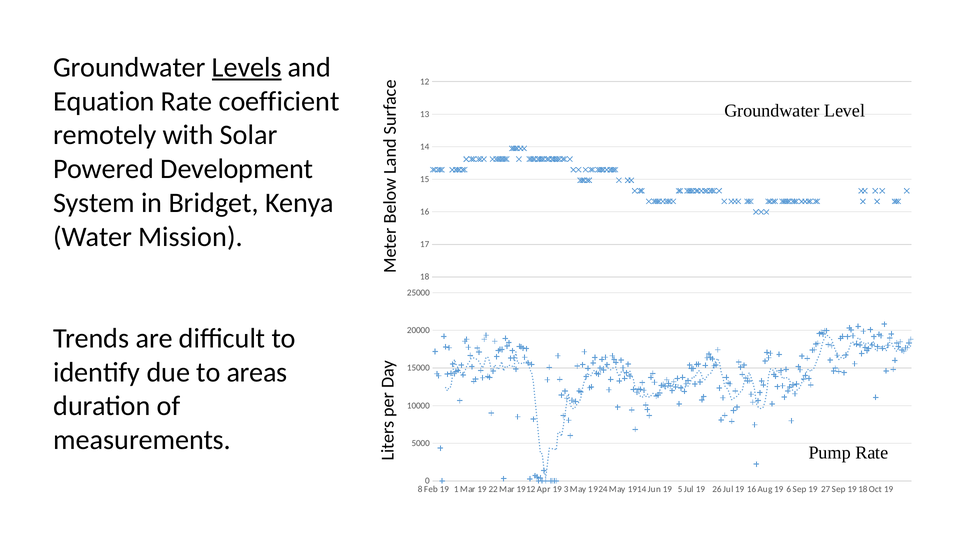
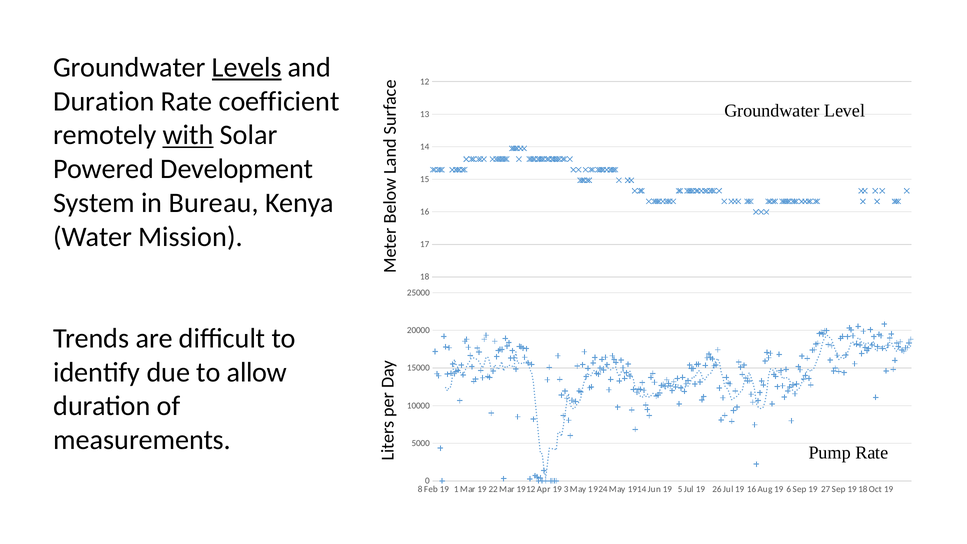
Equation: Equation -> Duration (104, 101)
with underline: none -> present (188, 135)
Bridget: Bridget -> Bureau (214, 203)
areas: areas -> allow (257, 372)
